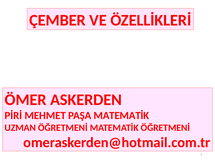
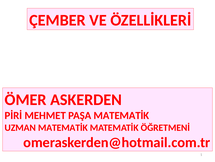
UZMAN ÖĞRETMENİ: ÖĞRETMENİ -> MATEMATİK (63, 127)
